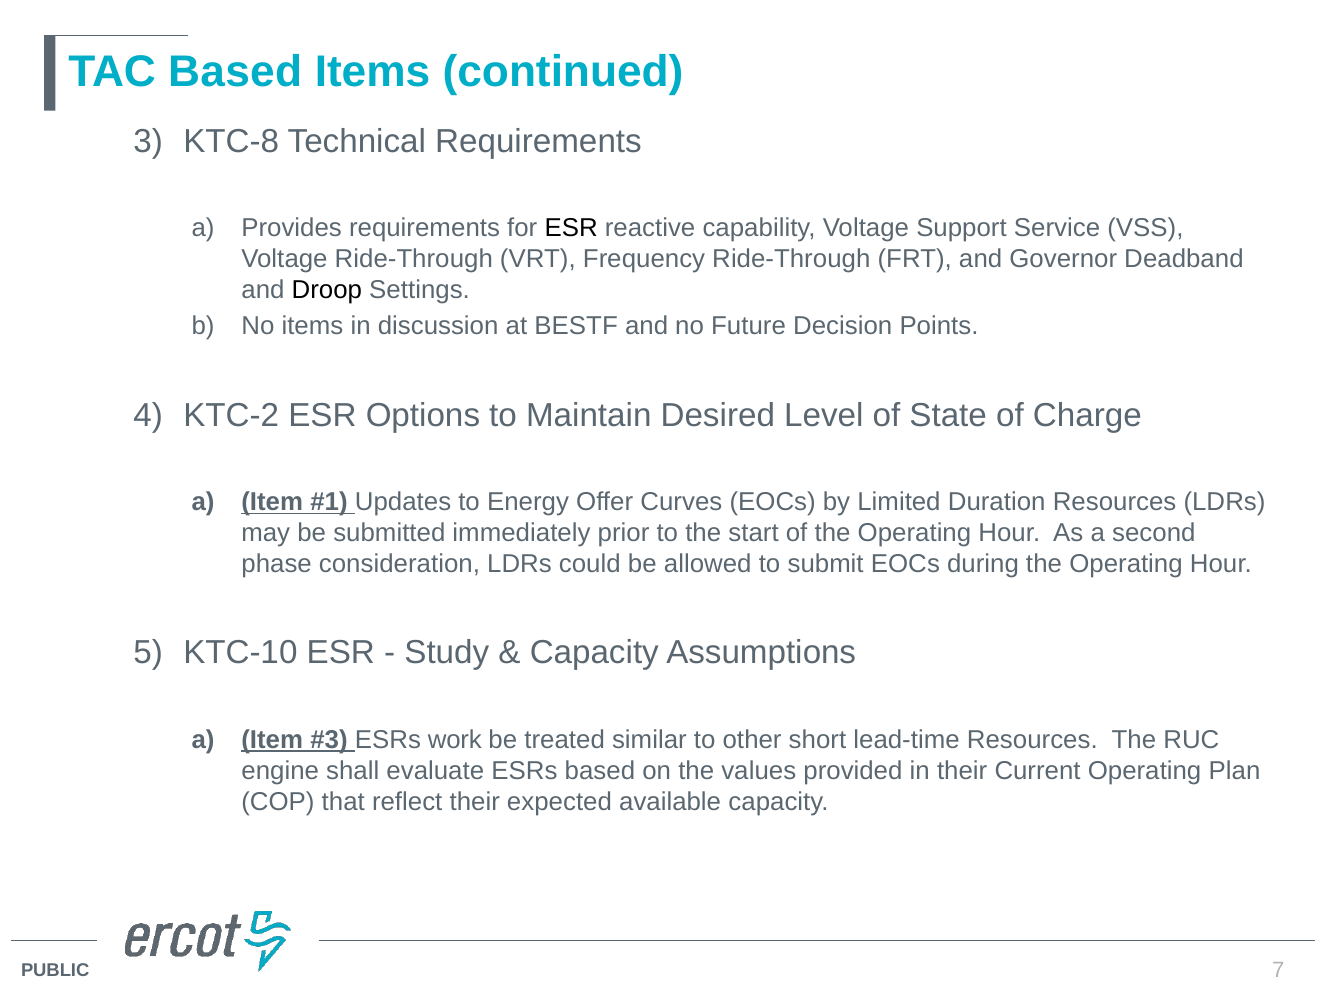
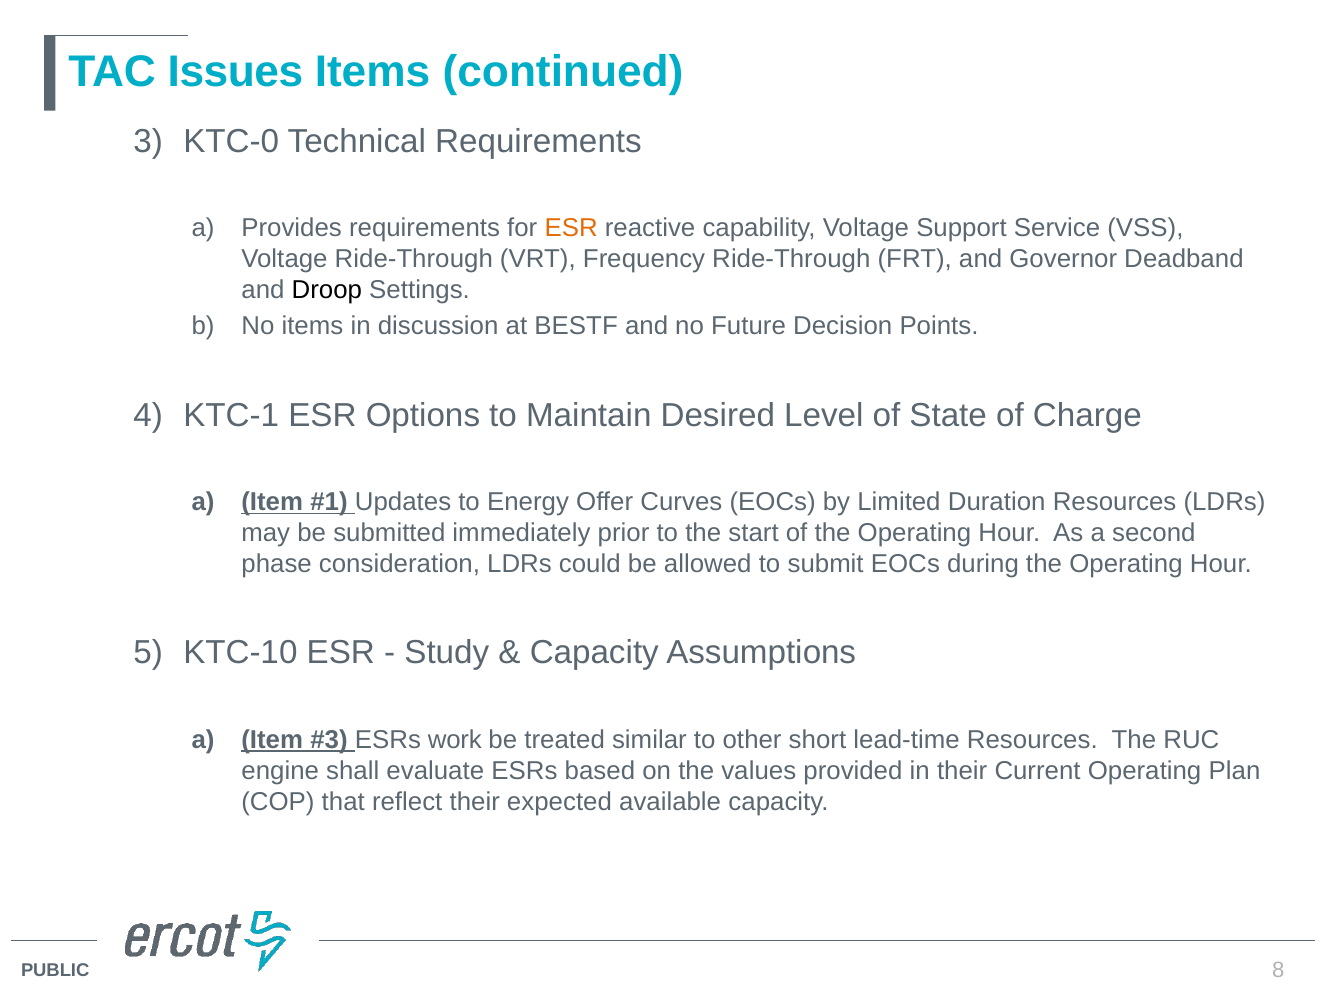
TAC Based: Based -> Issues (236, 72)
KTC-8: KTC-8 -> KTC-0 (231, 142)
ESR colour: black -> orange (571, 228)
KTC-2: KTC-2 -> KTC-1 (231, 415)
7: 7 -> 8 (1278, 970)
